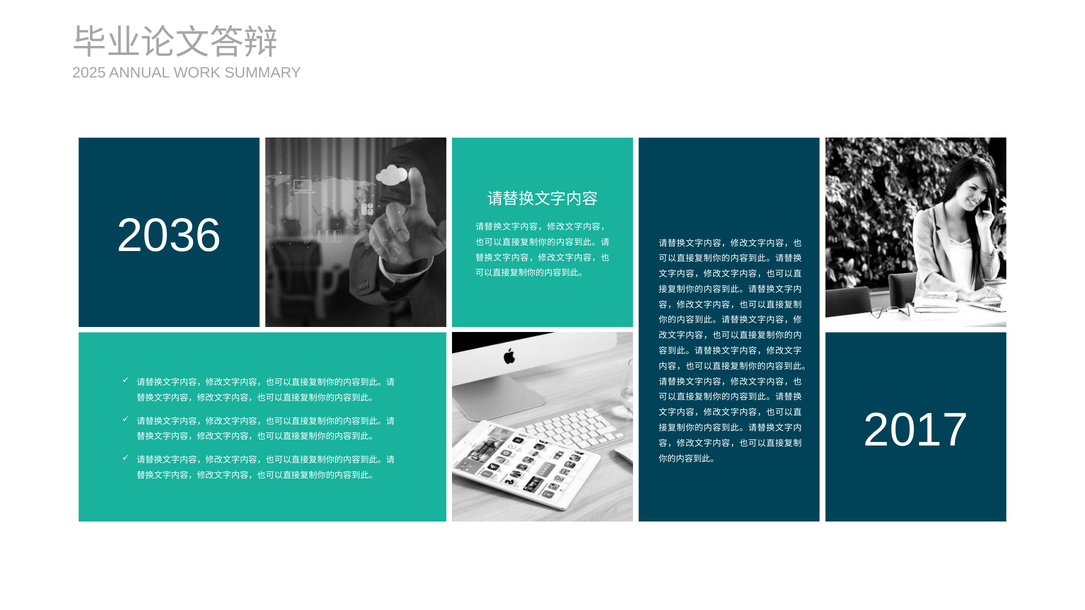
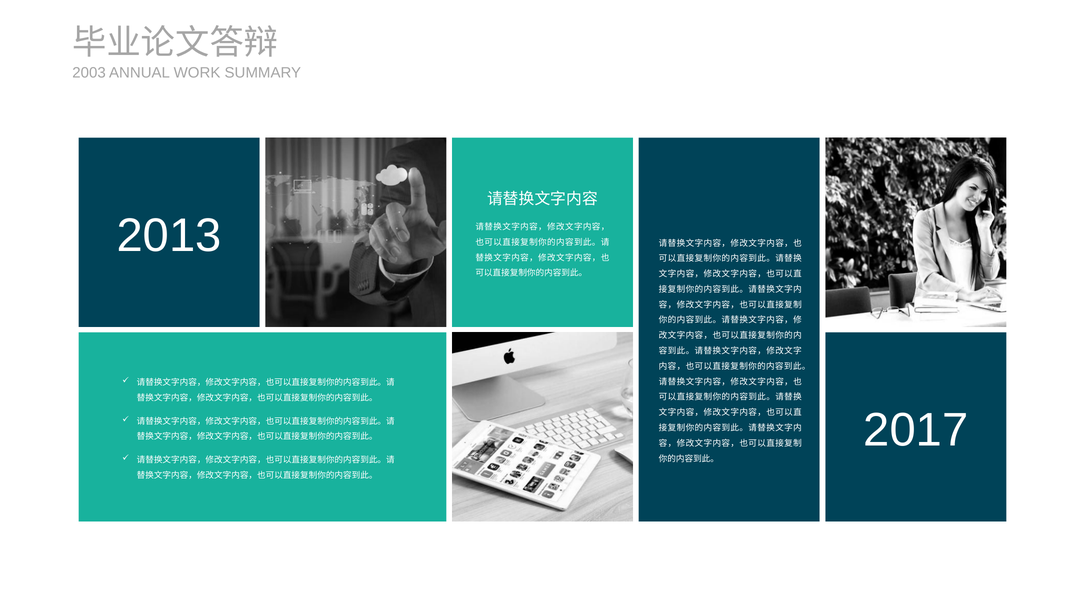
2025: 2025 -> 2003 (89, 73)
2036: 2036 -> 2013 (169, 236)
